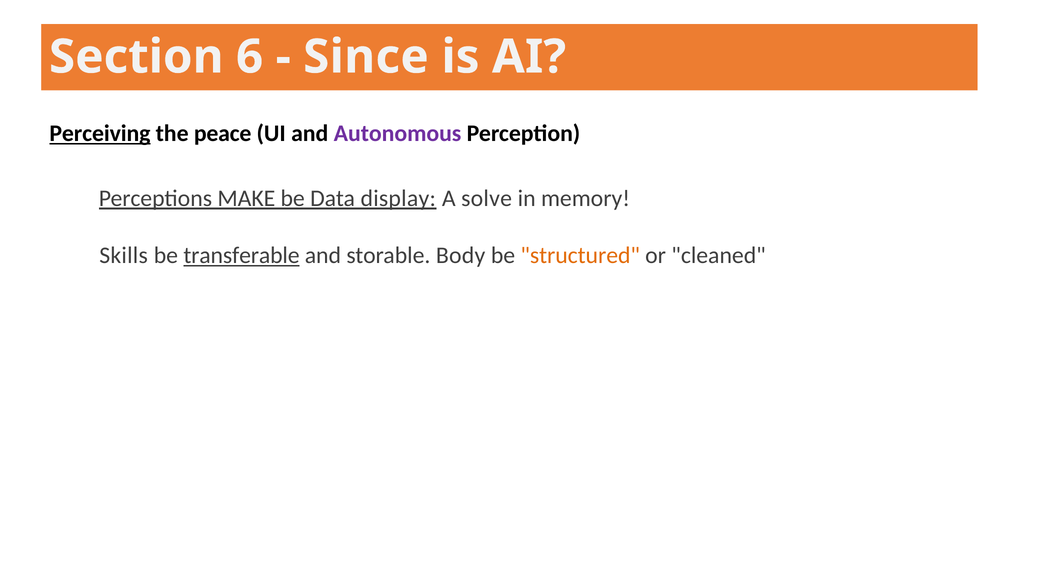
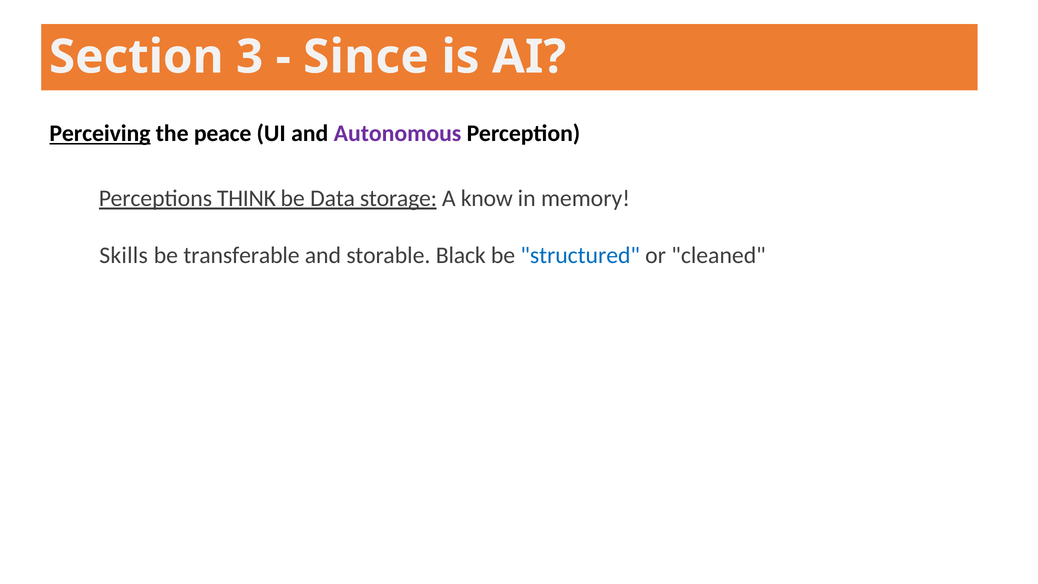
6: 6 -> 3 (250, 57)
MAKE: MAKE -> THINK (246, 198)
display: display -> storage (398, 198)
solve: solve -> know (487, 198)
transferable underline: present -> none (242, 255)
Body: Body -> Black (461, 255)
structured colour: orange -> blue (580, 255)
